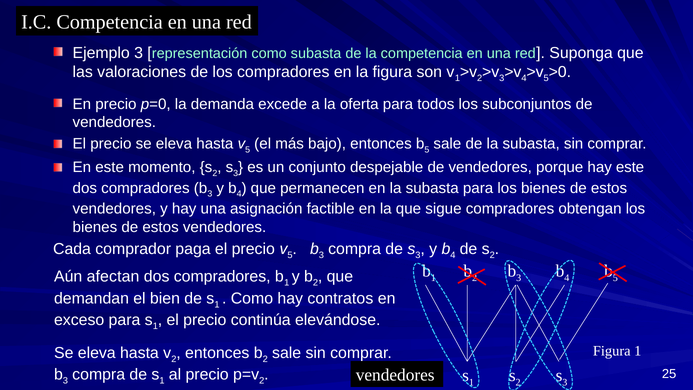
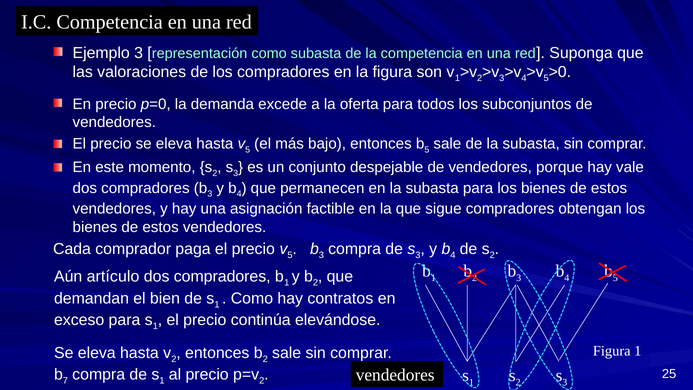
hay este: este -> vale (630, 167)
afectan: afectan -> artículo (113, 277)
3: 3 -> 7 (65, 381)
